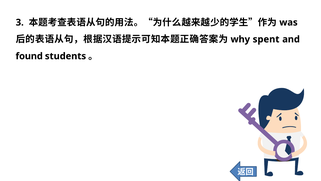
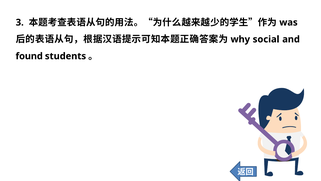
spent: spent -> social (266, 39)
